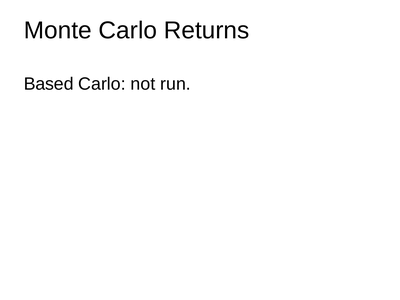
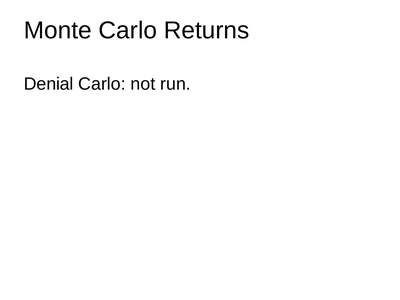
Based: Based -> Denial (49, 84)
